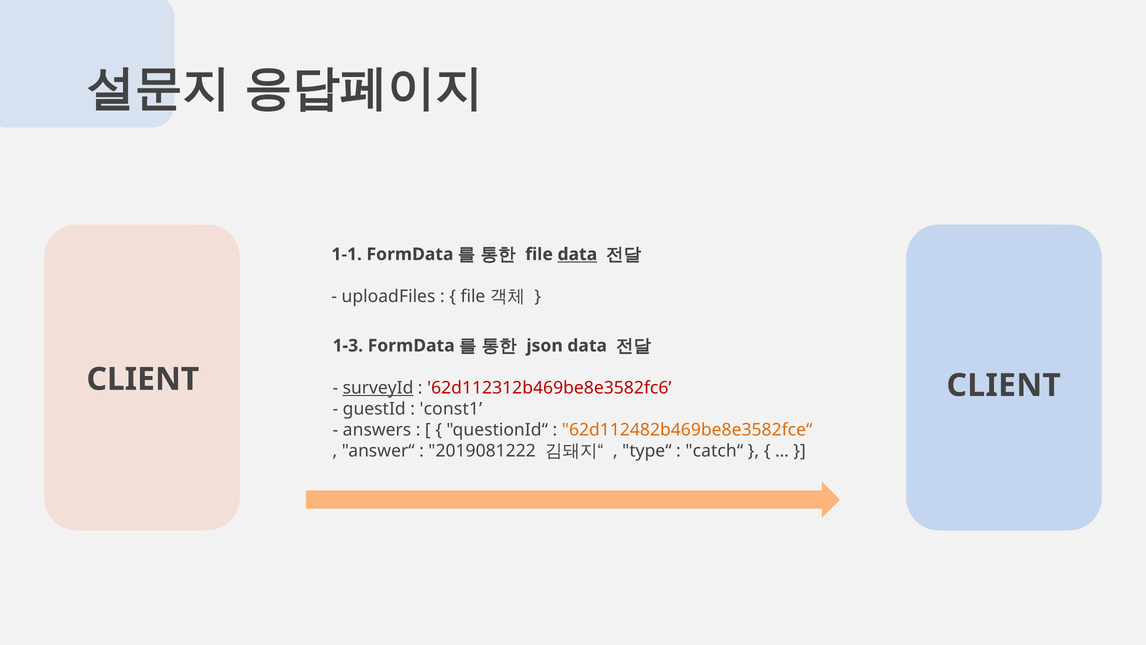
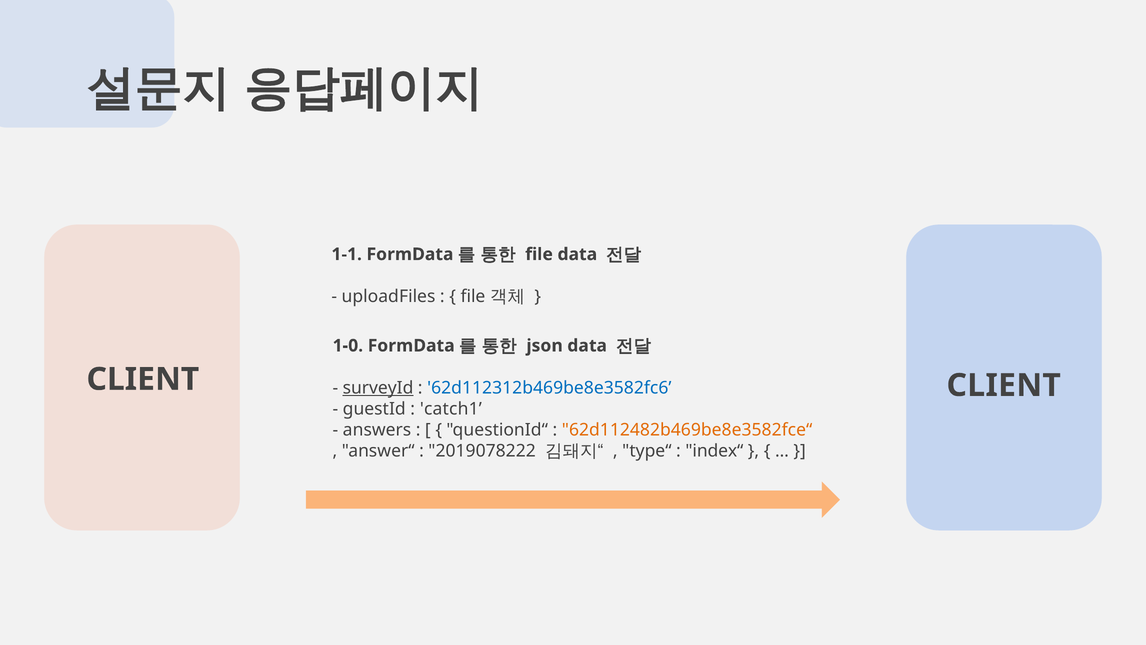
data underline: present -> none (577, 254)
1-3: 1-3 -> 1-0 (348, 346)
62d112312b469be8e3582fc6 colour: red -> blue (549, 388)
const1: const1 -> catch1 (451, 409)
2019081222: 2019081222 -> 2019078222 (482, 451)
catch“: catch“ -> index“ (714, 451)
